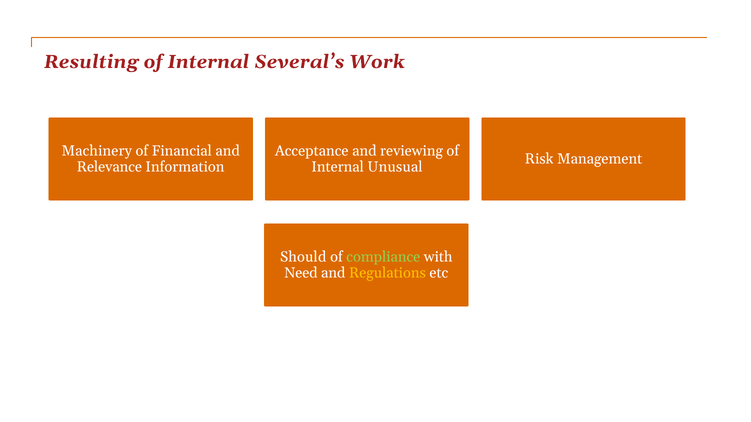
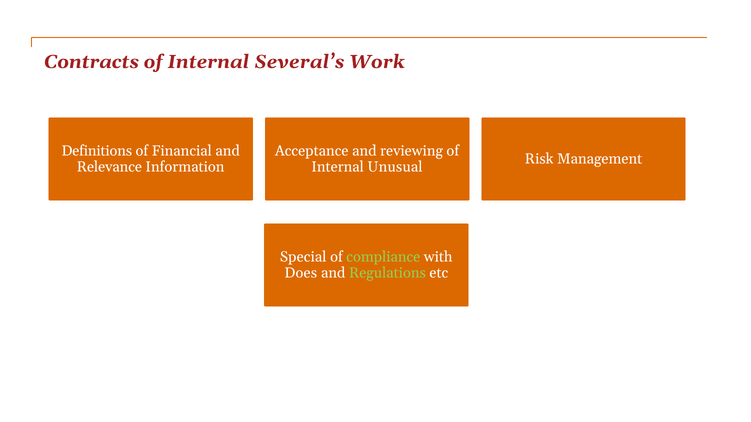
Resulting: Resulting -> Contracts (91, 62)
Machinery: Machinery -> Definitions (97, 151)
Should: Should -> Special (303, 257)
Need: Need -> Does (301, 273)
Regulations colour: yellow -> light green (387, 273)
